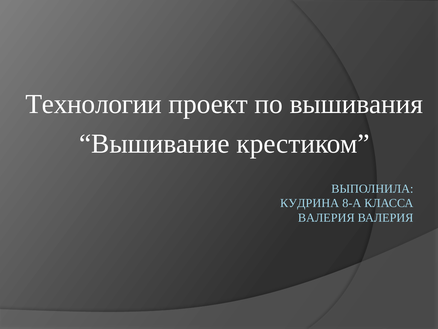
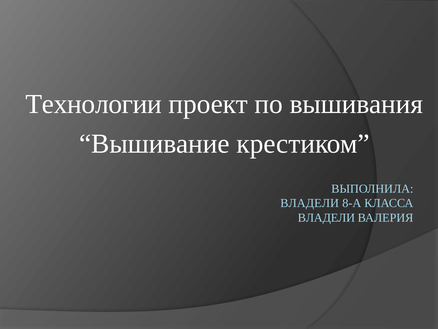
КУДРИНА: КУДРИНА -> ВЛАДЕЛИ (310, 203)
ВАЛЕРИЯ: ВАЛЕРИЯ -> ВЛАДЕЛИ (326, 218)
